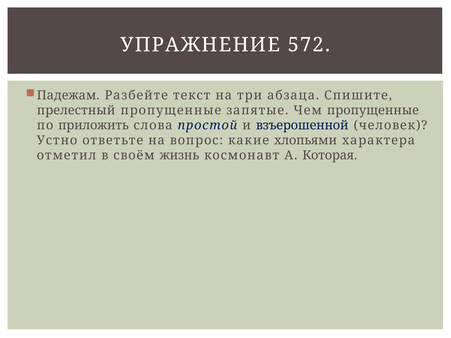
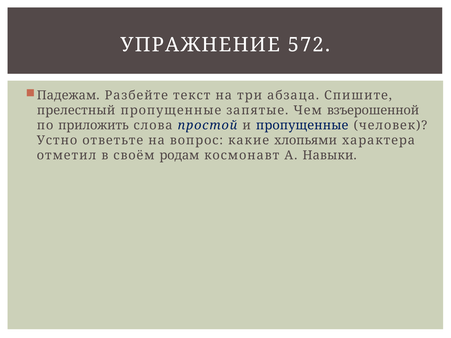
Чем пропущенные: пропущенные -> взъерошенной (373, 110)
и взъерошенной: взъерошенной -> пропущенные (302, 126)
жизнь: жизнь -> родам (179, 156)
Которая: Которая -> Навыки (330, 156)
